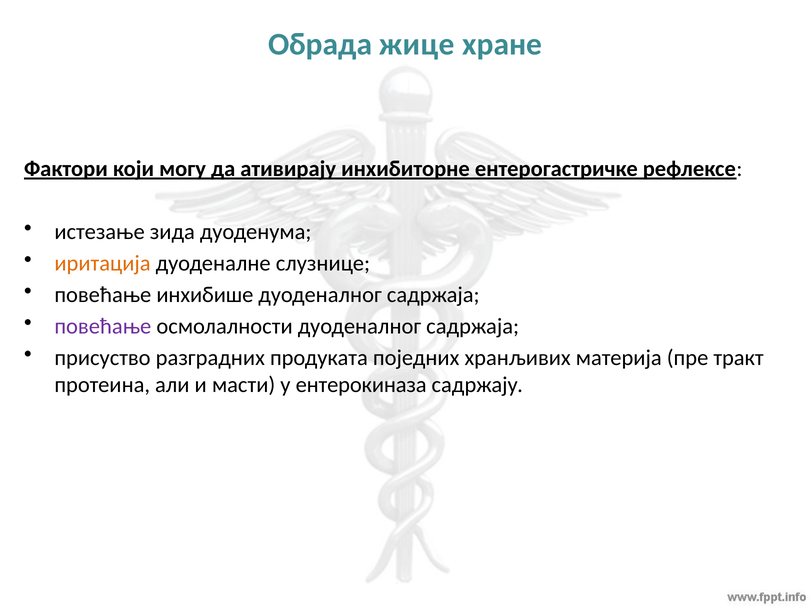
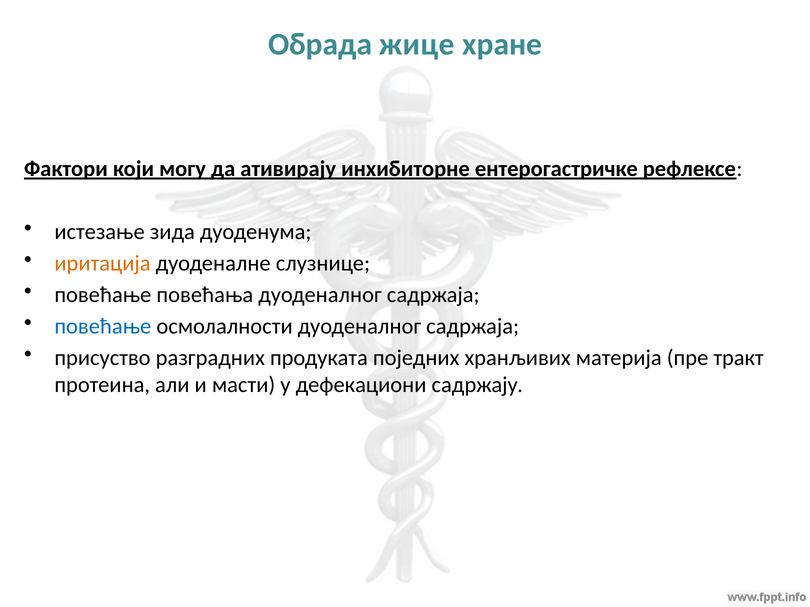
инхибише: инхибише -> повећања (205, 295)
повећање colour: purple -> blue (103, 327)
ентерокиназа: ентерокиназа -> дефекациони (361, 385)
